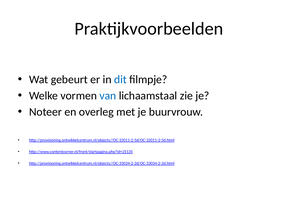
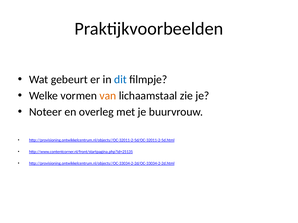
van colour: blue -> orange (108, 96)
